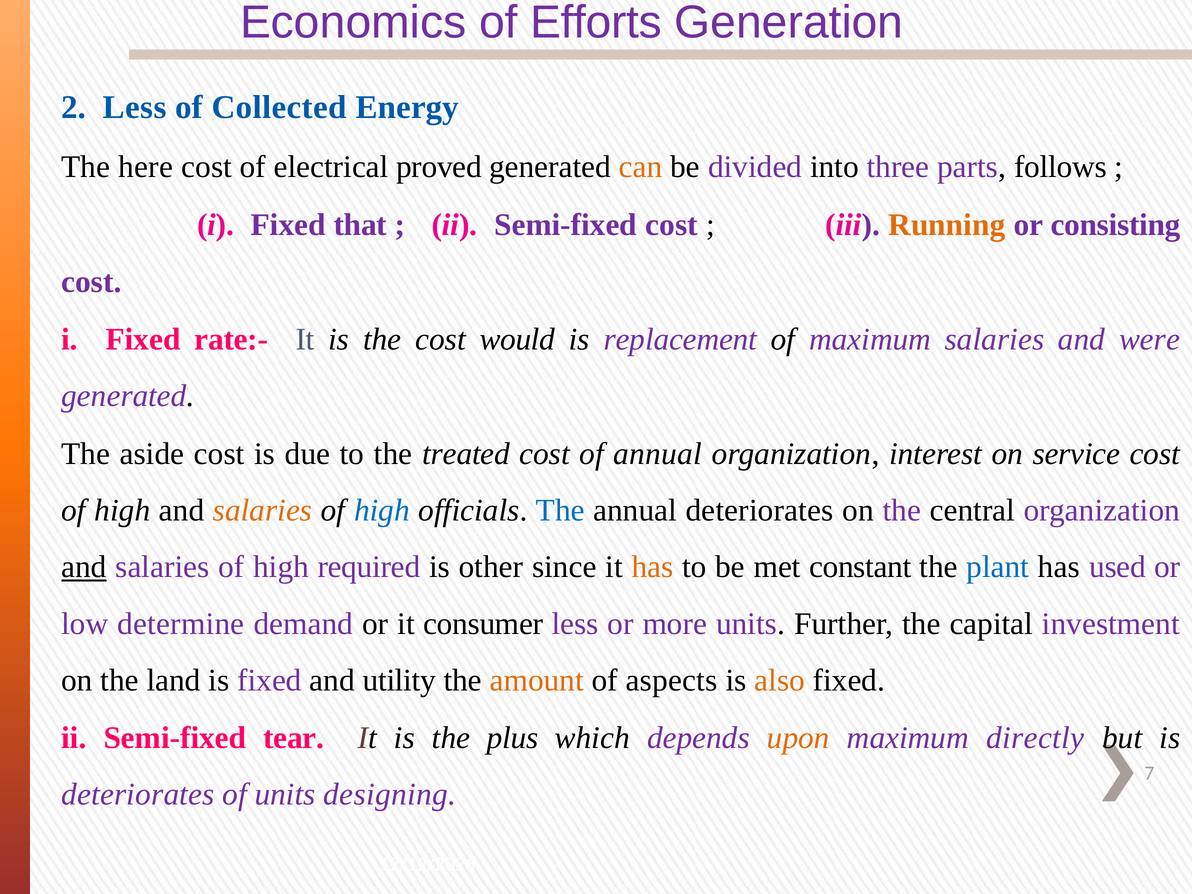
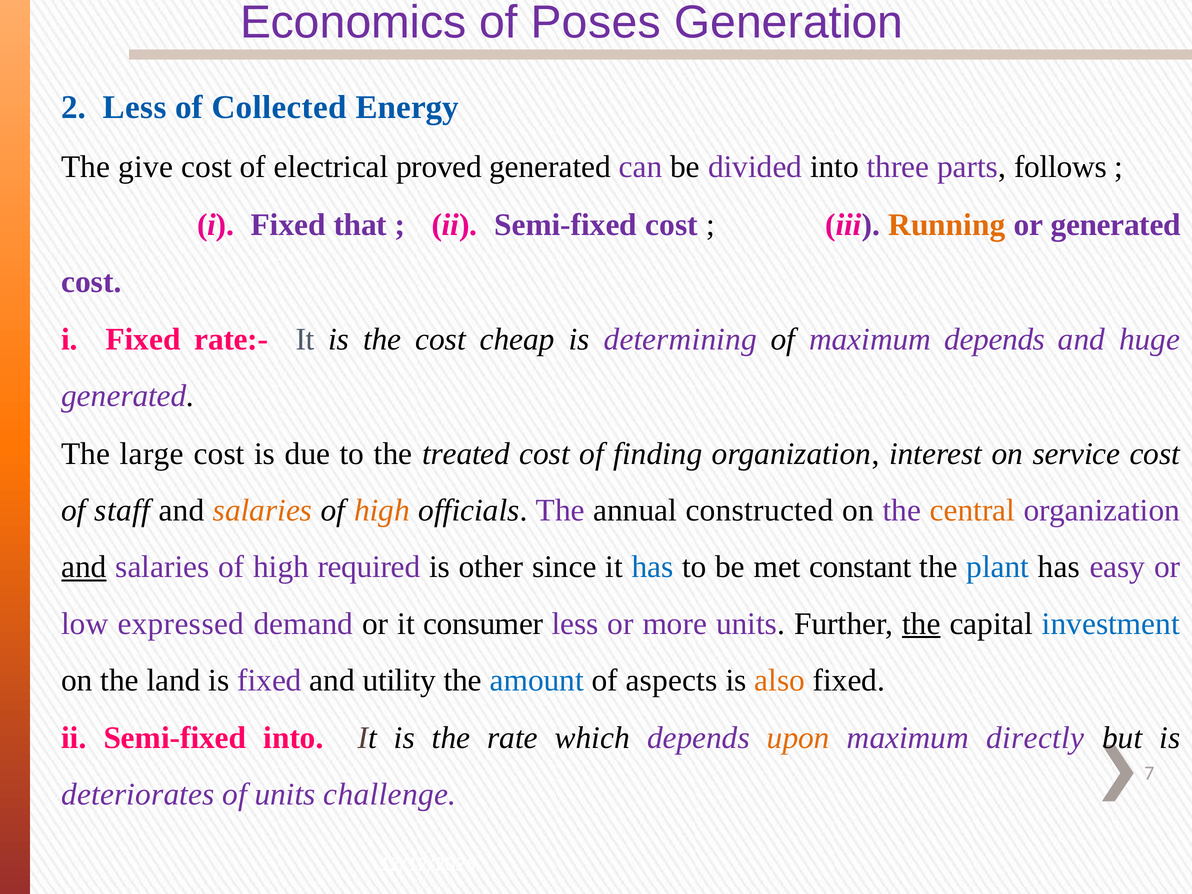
Efforts: Efforts -> Poses (596, 23)
here: here -> give (146, 167)
can colour: orange -> purple (640, 167)
or consisting: consisting -> generated (1116, 225)
would: would -> cheap (517, 339)
replacement: replacement -> determining (680, 339)
maximum salaries: salaries -> depends (995, 339)
were: were -> huge (1150, 339)
aside: aside -> large (152, 454)
of annual: annual -> finding (658, 454)
high: high -> staff (122, 510)
high colour: blue -> orange (382, 510)
The colour: blue -> purple (560, 510)
annual deteriorates: deteriorates -> constructed (760, 510)
central colour: black -> orange (972, 510)
has colour: orange -> blue (652, 567)
used: used -> easy (1117, 567)
determine: determine -> expressed (181, 624)
the underline: none -> present (921, 624)
investment colour: purple -> blue (1111, 624)
amount colour: orange -> blue (537, 680)
Semi-fixed tear: tear -> into (293, 738)
plus: plus -> rate (513, 738)
designing: designing -> challenge (390, 795)
